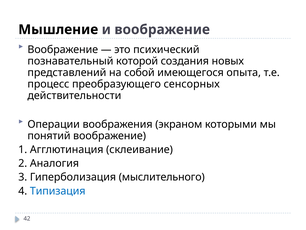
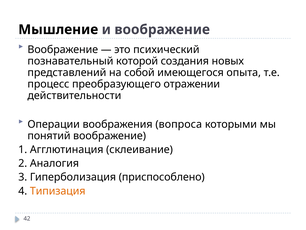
сенсорных: сенсорных -> отражении (192, 84)
экраном: экраном -> вопроса (179, 124)
мыслительного: мыслительного -> приспособлено (162, 177)
Типизация colour: blue -> orange (58, 191)
